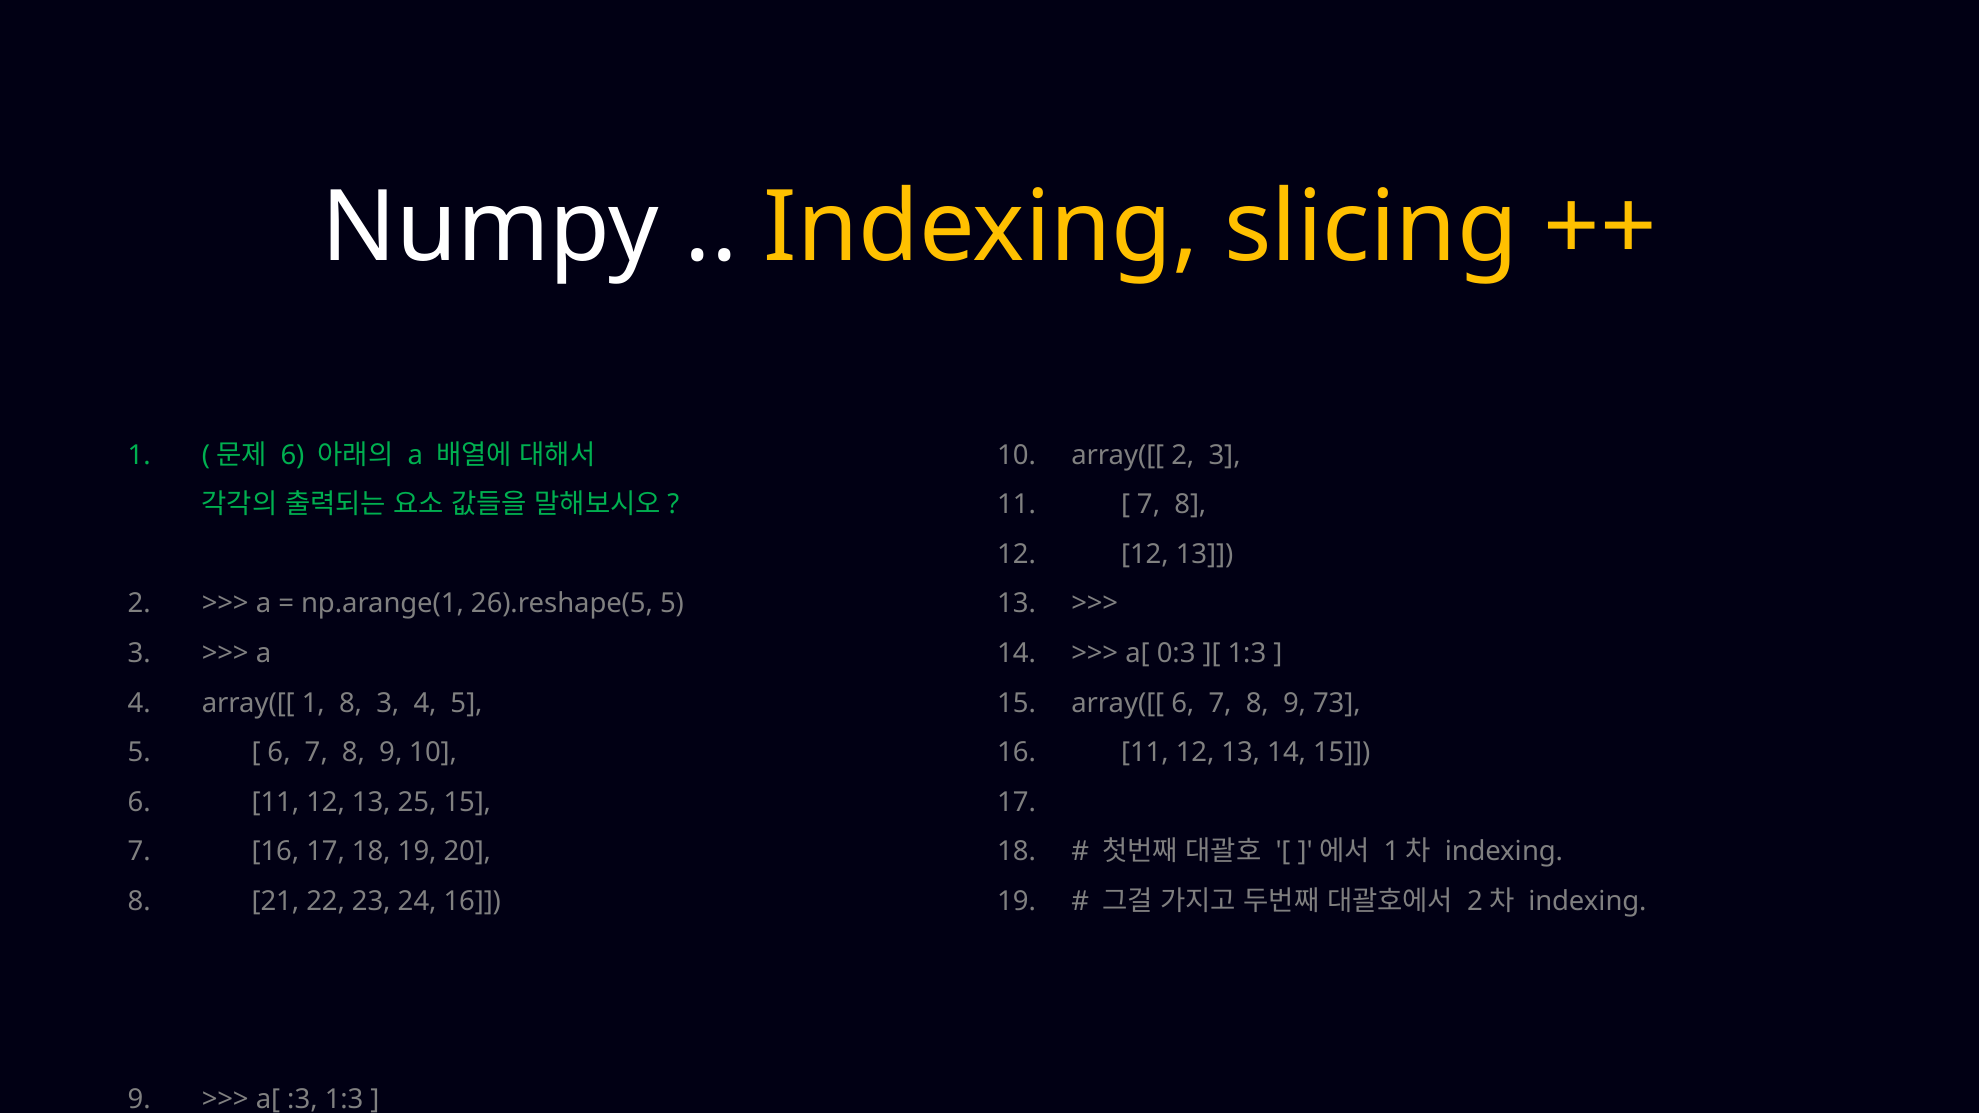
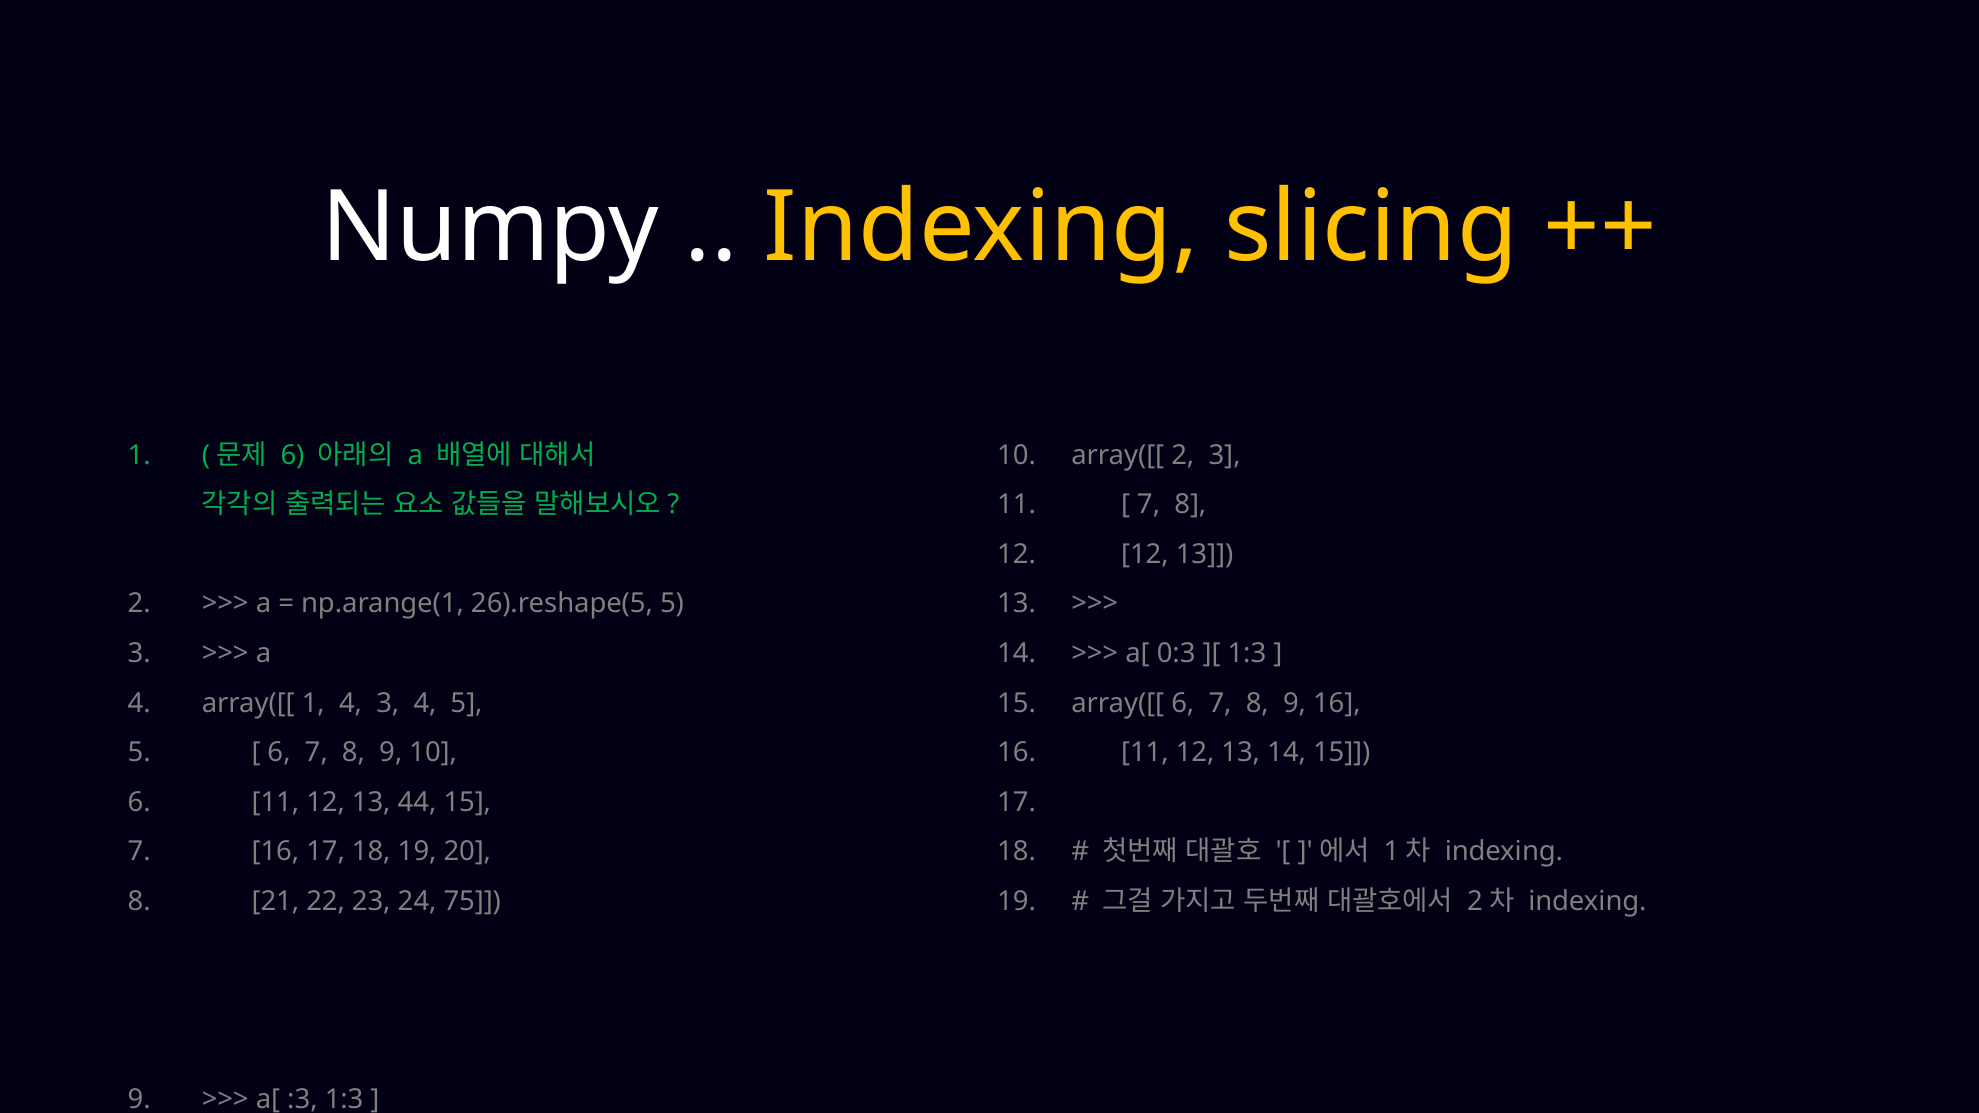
1 8: 8 -> 4 (351, 703)
9 73: 73 -> 16 (1337, 703)
25: 25 -> 44 (417, 802)
24 16: 16 -> 75 (472, 901)
